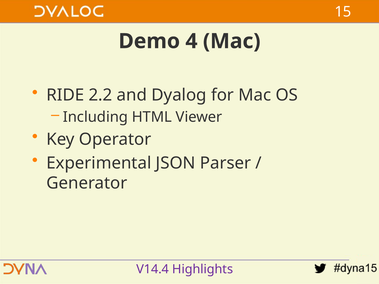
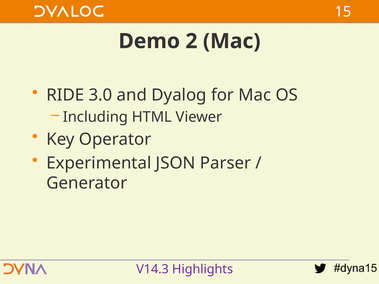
4: 4 -> 2 (191, 41)
2.2: 2.2 -> 3.0 (100, 95)
V14.4: V14.4 -> V14.3 (153, 269)
